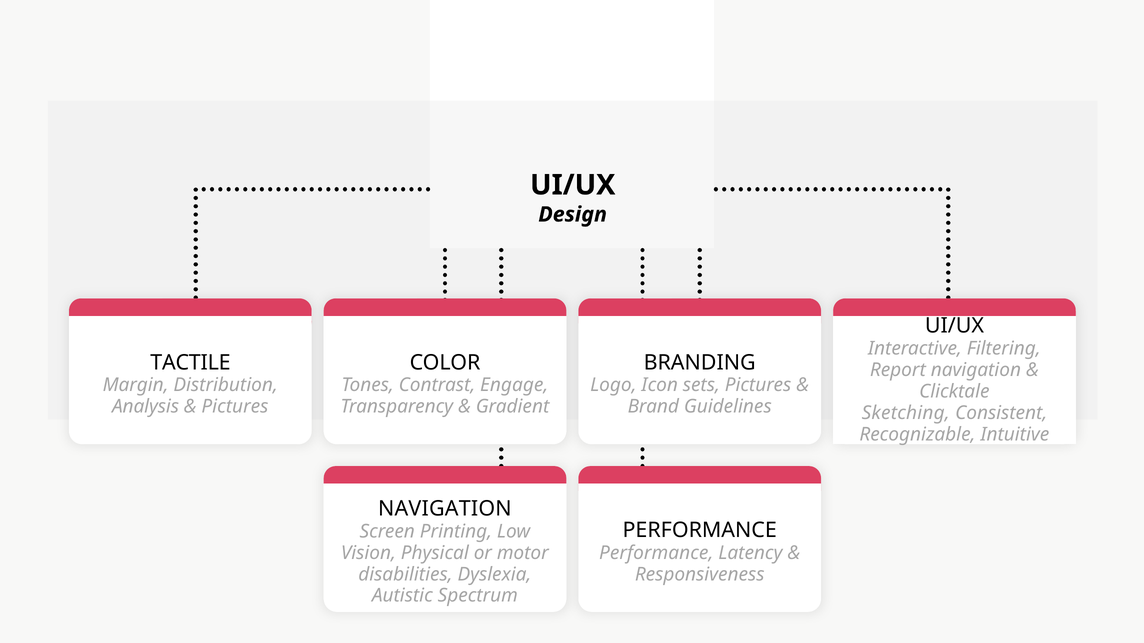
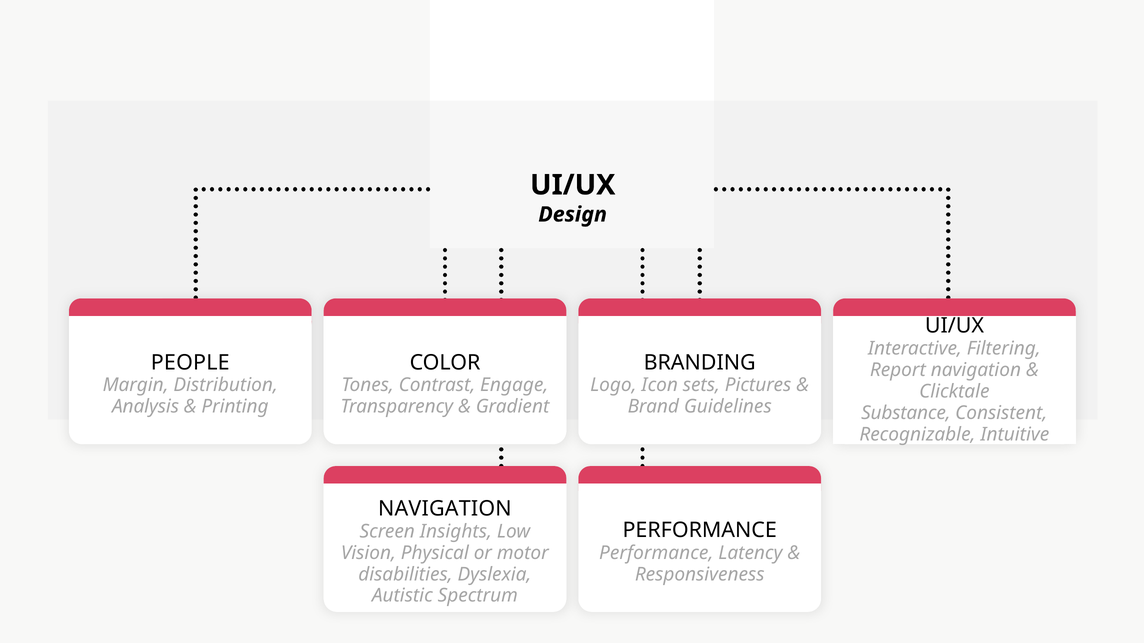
TACTILE: TACTILE -> PEOPLE (190, 363)
Pictures: Pictures -> Printing (235, 407)
Sketching: Sketching -> Substance (906, 413)
Printing: Printing -> Insights (456, 532)
